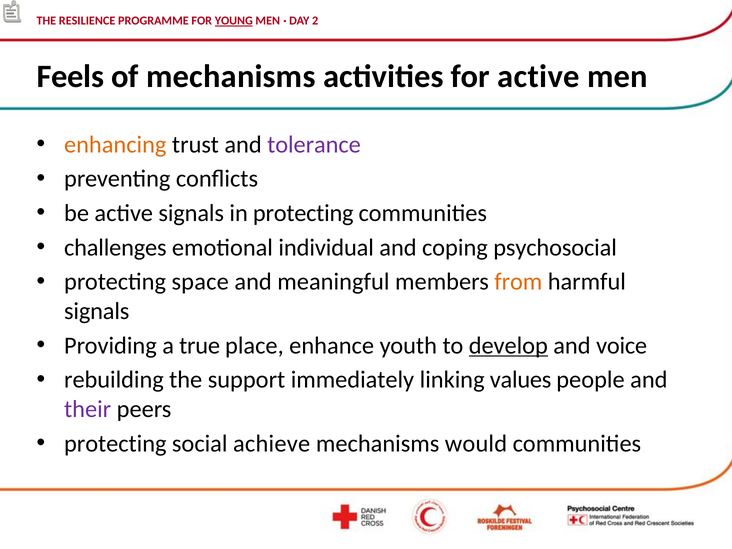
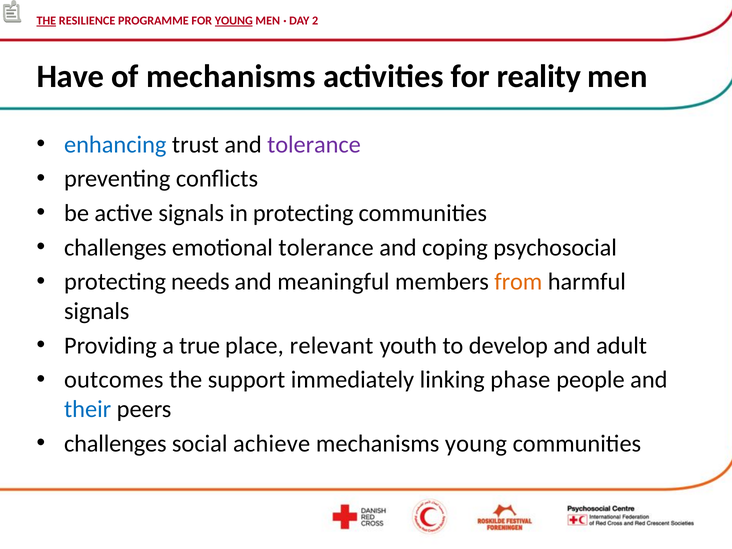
THE underline: none -> present (46, 21)
Feels: Feels -> Have (70, 77)
for active: active -> reality (539, 77)
enhancing colour: orange -> blue (115, 144)
emotional individual: individual -> tolerance (326, 248)
space: space -> needs (200, 282)
enhance: enhance -> relevant (332, 345)
develop underline: present -> none (508, 345)
voice: voice -> adult (622, 345)
rebuilding: rebuilding -> outcomes (114, 380)
values: values -> phase (520, 380)
their colour: purple -> blue (88, 409)
protecting: protecting -> challenges (115, 443)
mechanisms would: would -> young (476, 443)
